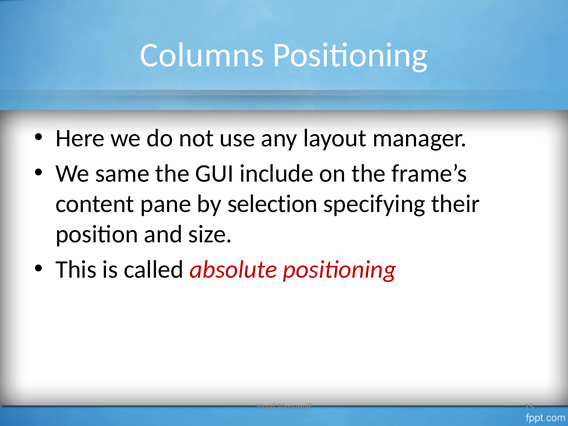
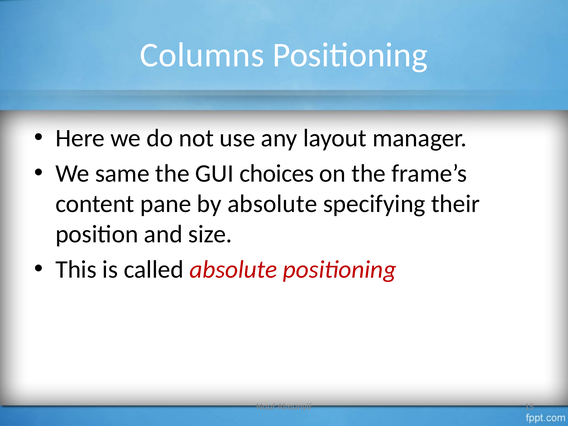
include: include -> choices (277, 173)
by selection: selection -> absolute (272, 204)
